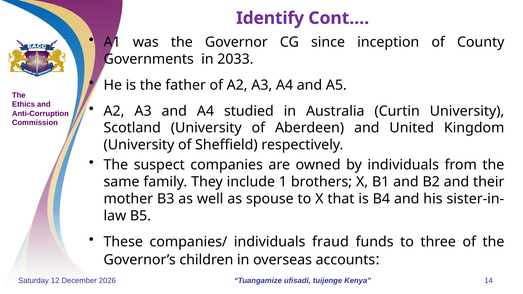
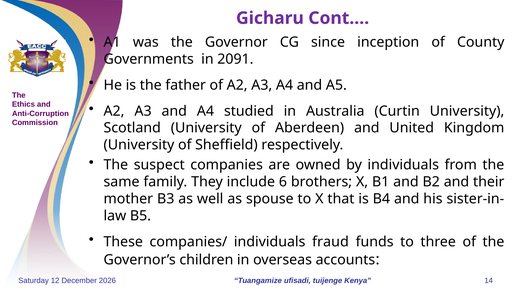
Identify: Identify -> Gicharu (270, 18)
2033: 2033 -> 2091 (235, 59)
1: 1 -> 6 (283, 182)
